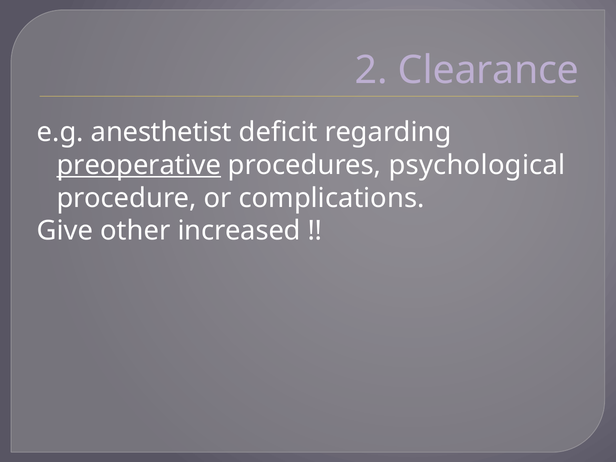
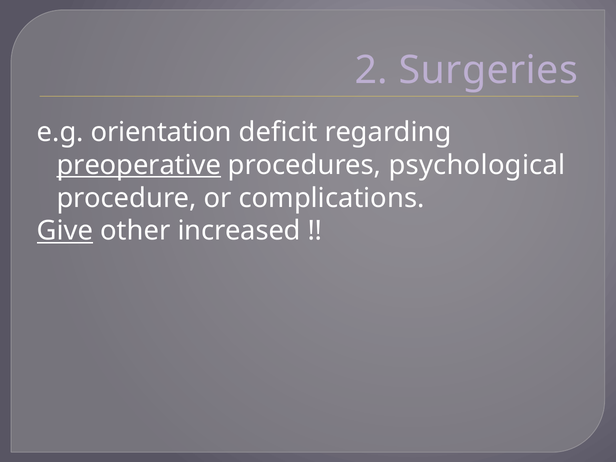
Clearance: Clearance -> Surgeries (488, 70)
anesthetist: anesthetist -> orientation (161, 132)
Give underline: none -> present (65, 231)
